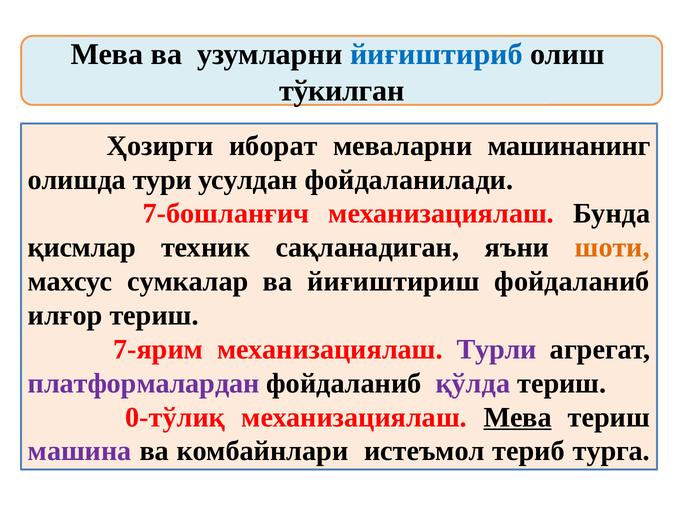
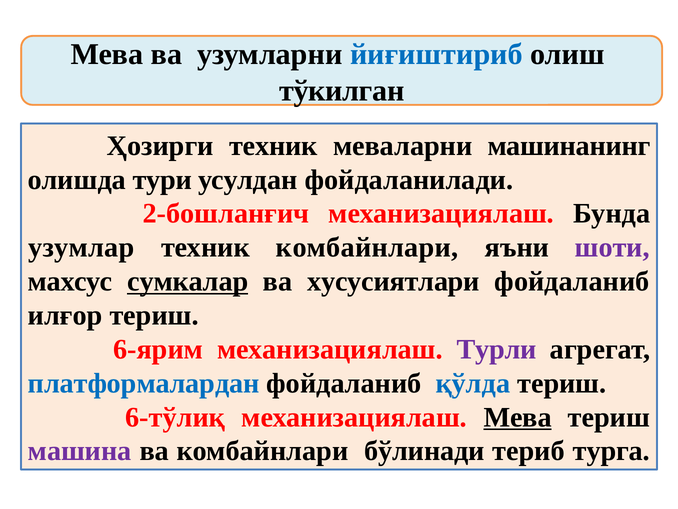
Ҳозирги иборат: иборат -> техник (273, 146)
7-бошланғич: 7-бошланғич -> 2-бошланғич (226, 213)
қисмлар: қисмлар -> узумлар (82, 247)
техник сақланадиган: сақланадиган -> комбайнлари (367, 247)
шоти colour: orange -> purple (612, 247)
сумкалар underline: none -> present (188, 281)
йиғиштириш: йиғиштириш -> хусусиятлари (394, 281)
7-ярим: 7-ярим -> 6-ярим (158, 349)
платформалардан colour: purple -> blue (144, 383)
қўлда colour: purple -> blue (473, 383)
0-тўлиқ: 0-тўлиқ -> 6-тўлиқ (175, 417)
истеъмол: истеъмол -> бўлинади (424, 451)
